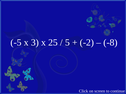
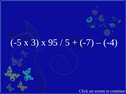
25: 25 -> 95 (53, 43)
-2: -2 -> -7 (87, 43)
-8: -8 -> -4 (110, 43)
